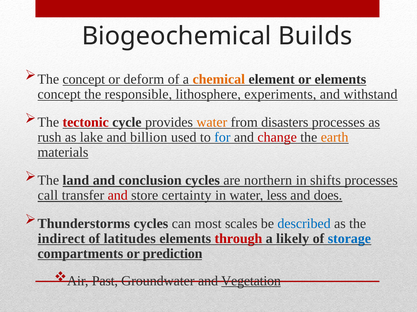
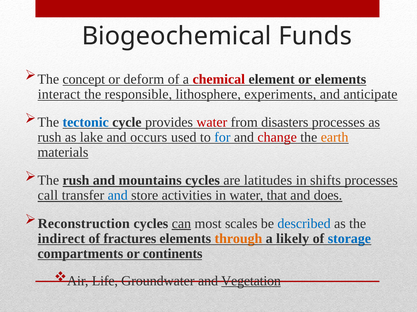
Builds: Builds -> Funds (315, 36)
chemical colour: orange -> red (219, 79)
concept: concept -> interact (59, 94)
withstand: withstand -> anticipate (370, 94)
tectonic colour: red -> blue (86, 123)
water colour: orange -> red (212, 123)
billion: billion -> occurs (149, 138)
The land: land -> rush (76, 181)
conclusion: conclusion -> mountains (150, 181)
northern: northern -> latitudes (268, 181)
and colour: red -> blue (118, 196)
certainty: certainty -> activities (187, 196)
less: less -> that (277, 196)
Thunderstorms: Thunderstorms -> Reconstruction (84, 224)
can underline: none -> present (181, 224)
latitudes: latitudes -> fractures (130, 239)
through colour: red -> orange (238, 239)
prediction: prediction -> continents (173, 254)
Past: Past -> Life (105, 281)
